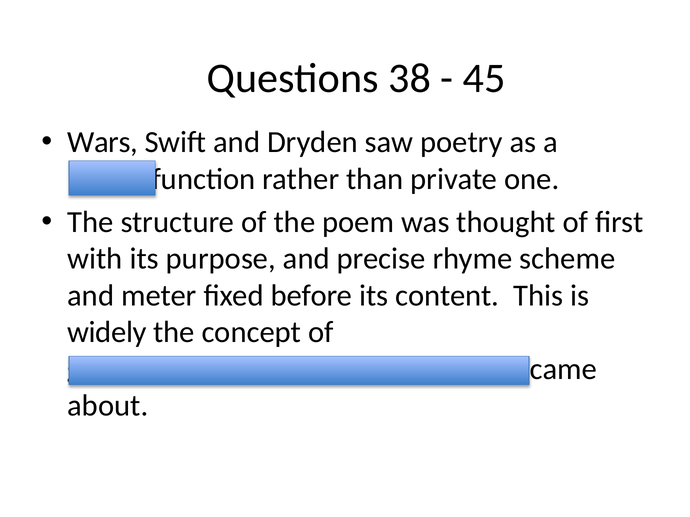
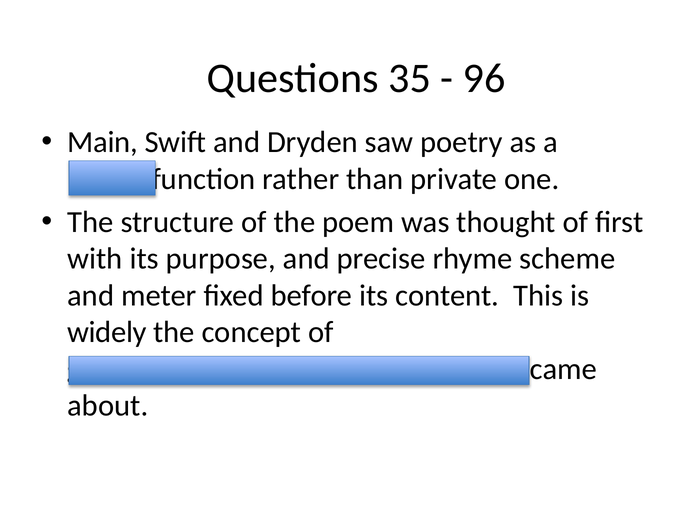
38: 38 -> 35 (410, 78)
45: 45 -> 96 (484, 78)
Wars: Wars -> Main (103, 142)
